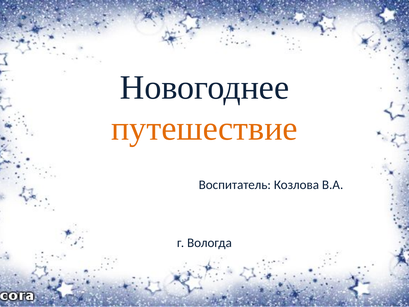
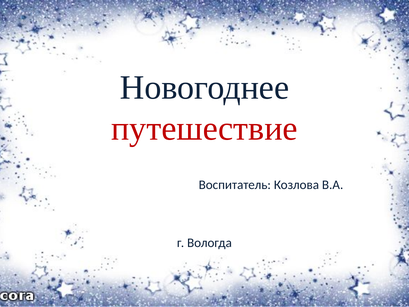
путешествие colour: orange -> red (204, 129)
